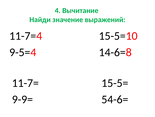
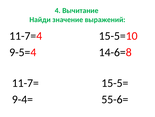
9-9=: 9-9= -> 9-4= (22, 99)
54-6=: 54-6= -> 55-6= (115, 99)
